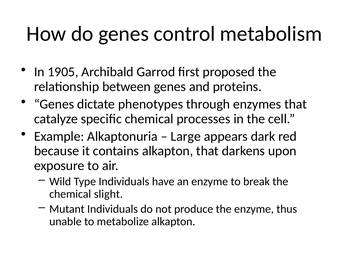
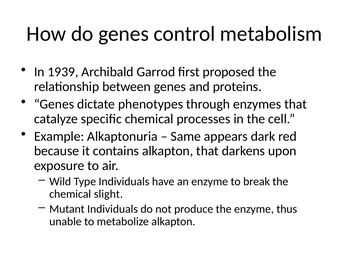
1905: 1905 -> 1939 (63, 72)
Large: Large -> Same (186, 136)
